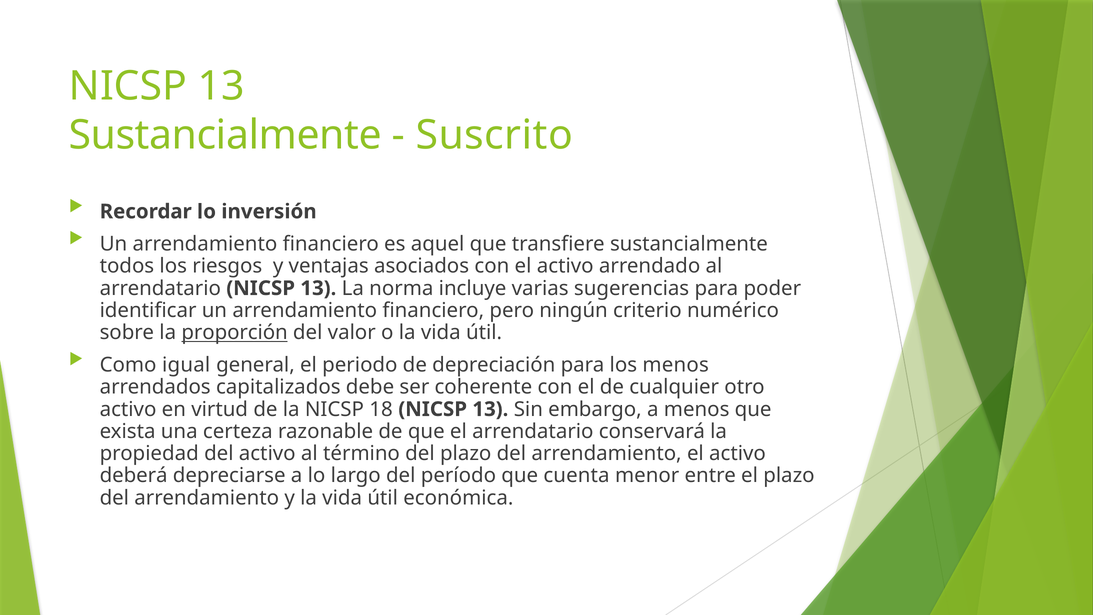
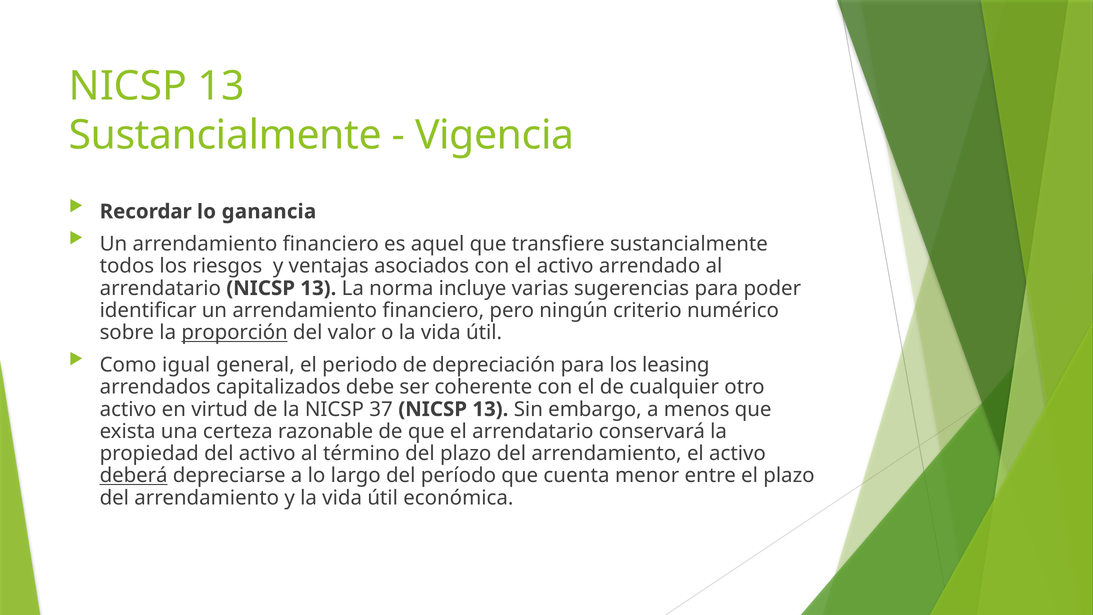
Suscrito: Suscrito -> Vigencia (495, 135)
inversión: inversión -> ganancia (269, 212)
los menos: menos -> leasing (676, 365)
18: 18 -> 37 (381, 409)
deberá underline: none -> present (134, 476)
